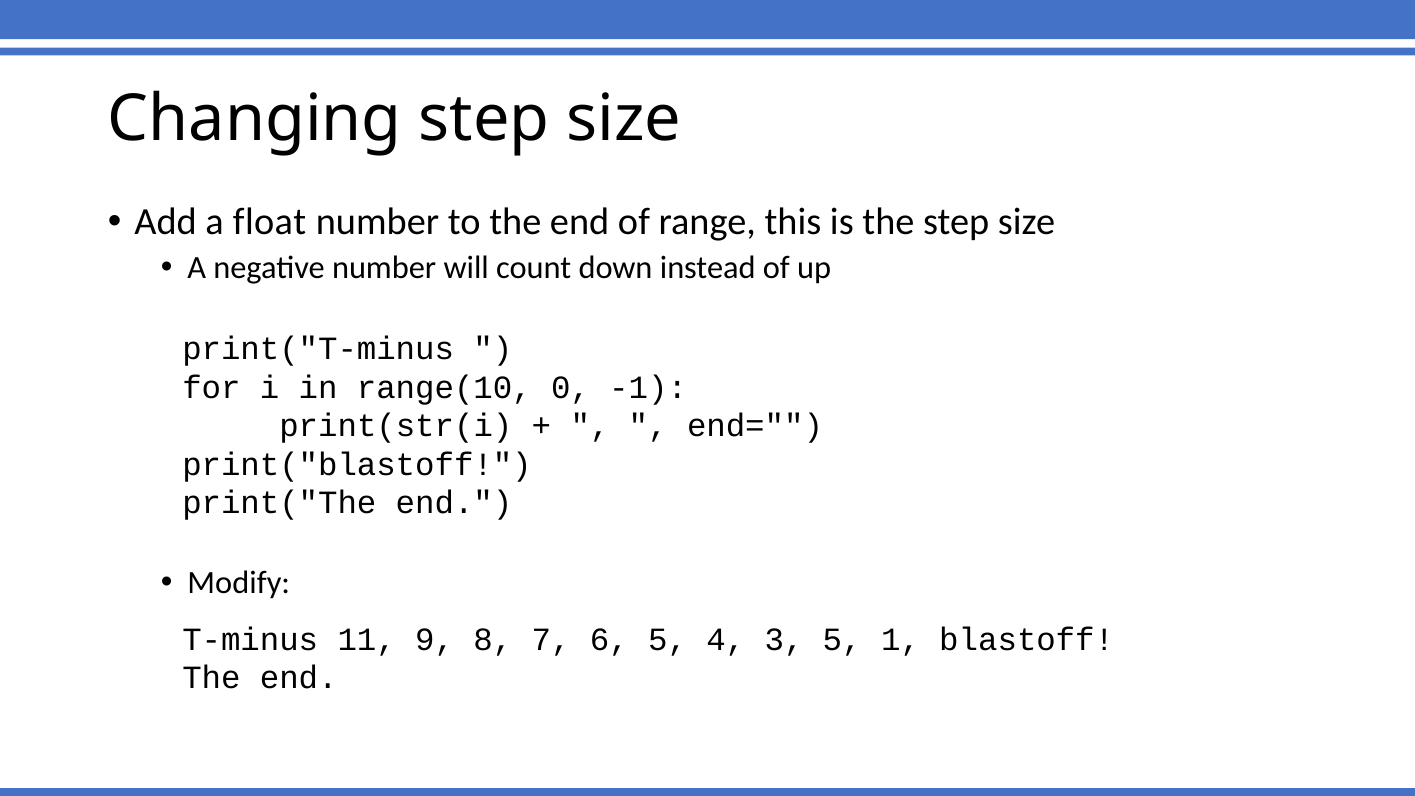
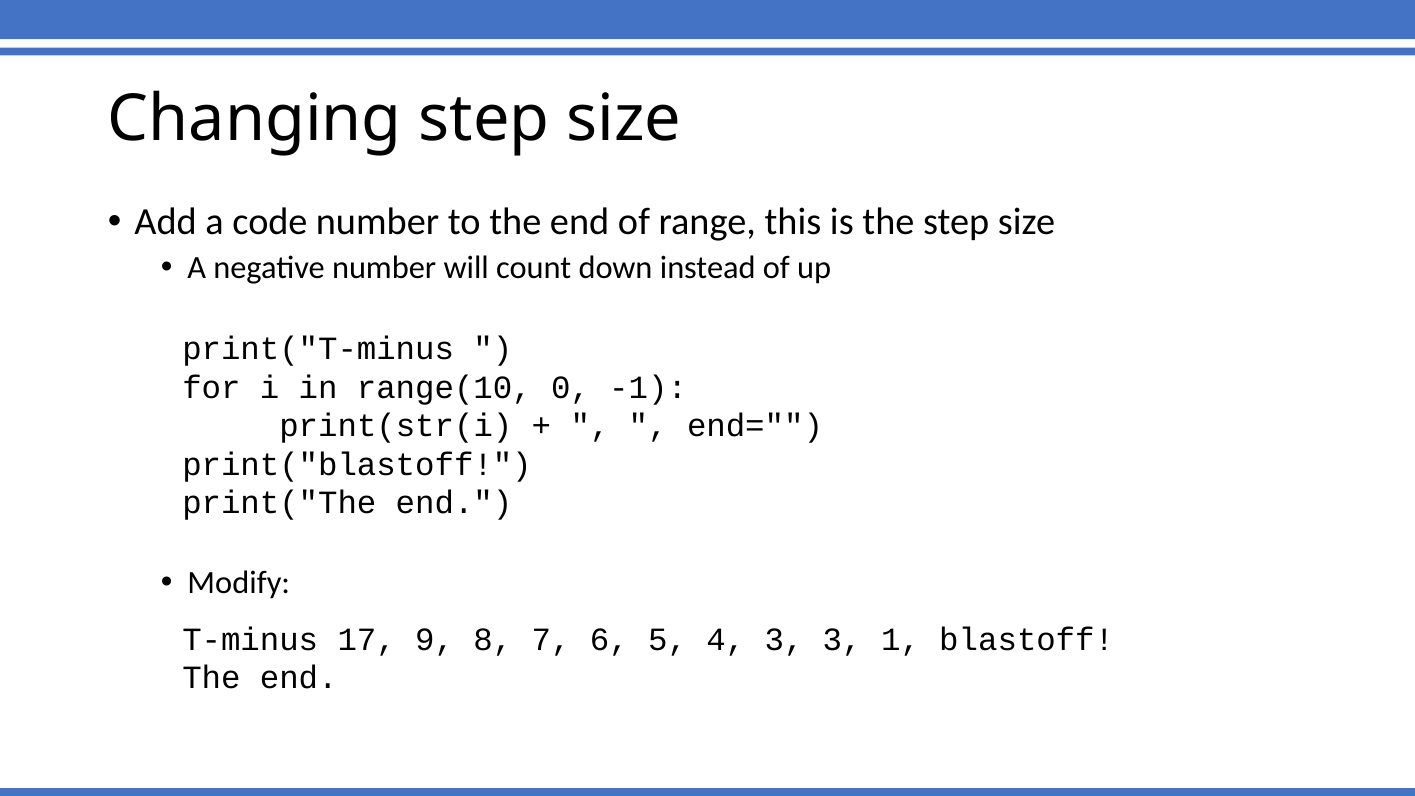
float: float -> code (270, 222)
11: 11 -> 17 (367, 640)
3 5: 5 -> 3 (842, 640)
